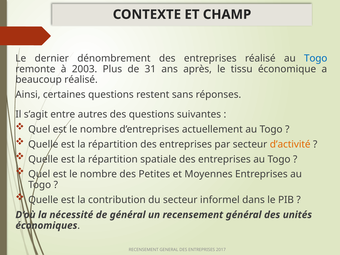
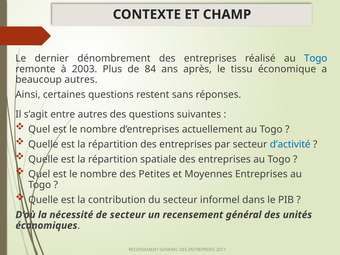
31: 31 -> 84 (150, 69)
beaucoup réalisé: réalisé -> autres (81, 80)
d’activité colour: orange -> blue (290, 144)
de général: général -> secteur (128, 215)
